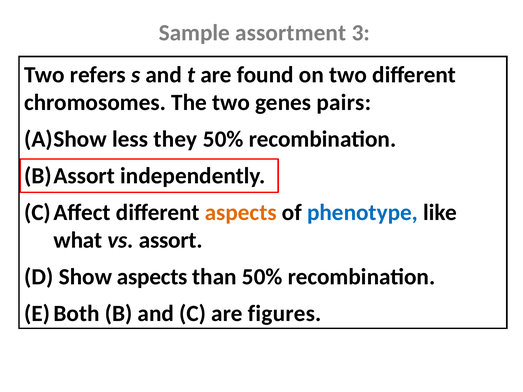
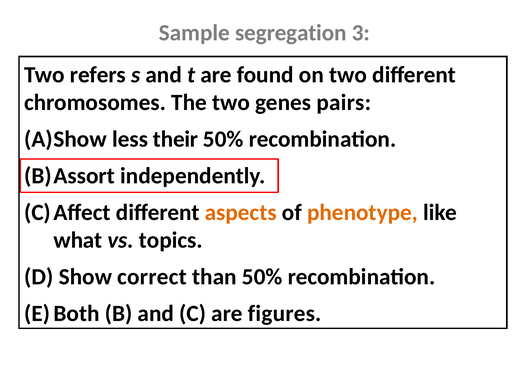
assortment: assortment -> segregation (291, 33)
they: they -> their (176, 139)
phenotype colour: blue -> orange (362, 213)
assort: assort -> topics (171, 240)
Show aspects: aspects -> correct (152, 277)
